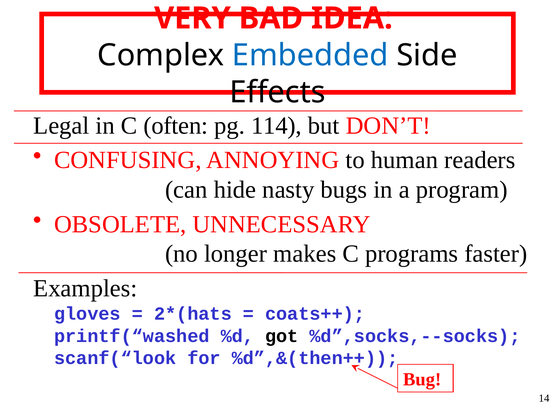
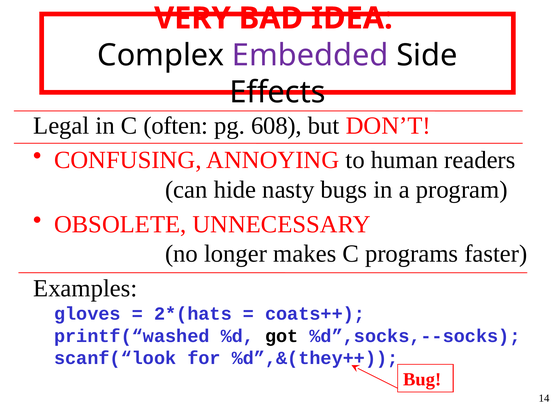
Embedded colour: blue -> purple (310, 55)
114: 114 -> 608 (276, 126)
%d”,&(then++: %d”,&(then++ -> %d”,&(they++ (315, 358)
